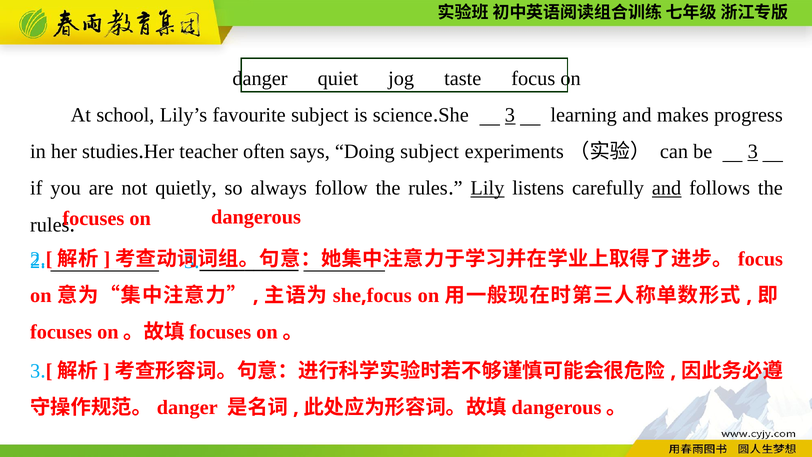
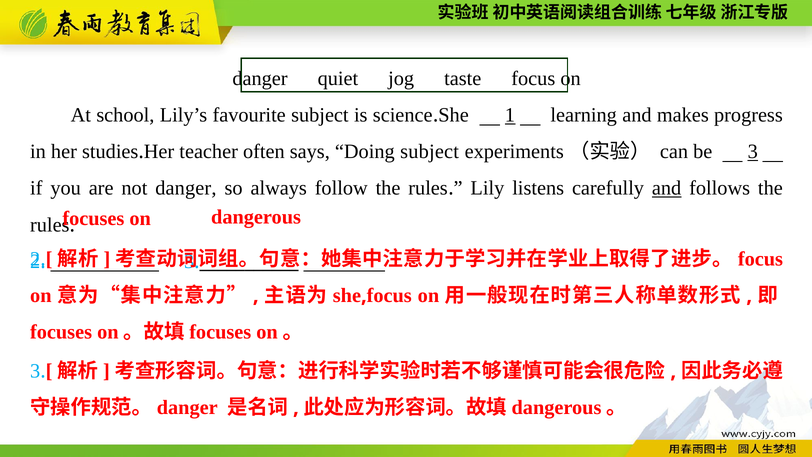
3: 3 -> 1 (510, 115)
not quietly: quietly -> danger (186, 188)
Lily underline: present -> none (487, 188)
